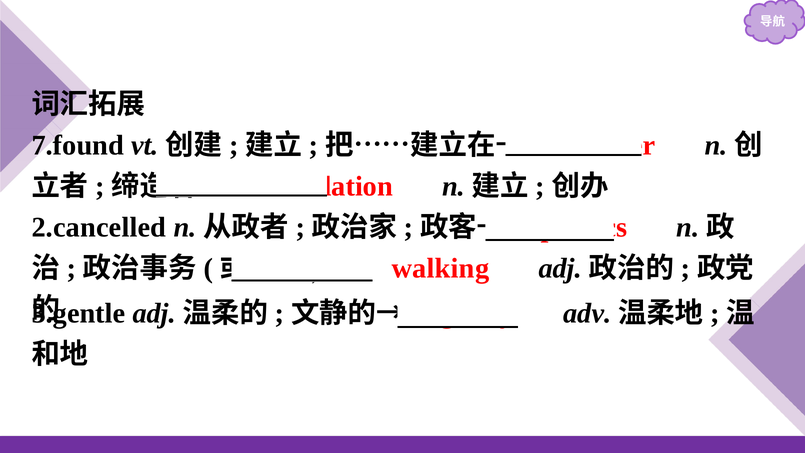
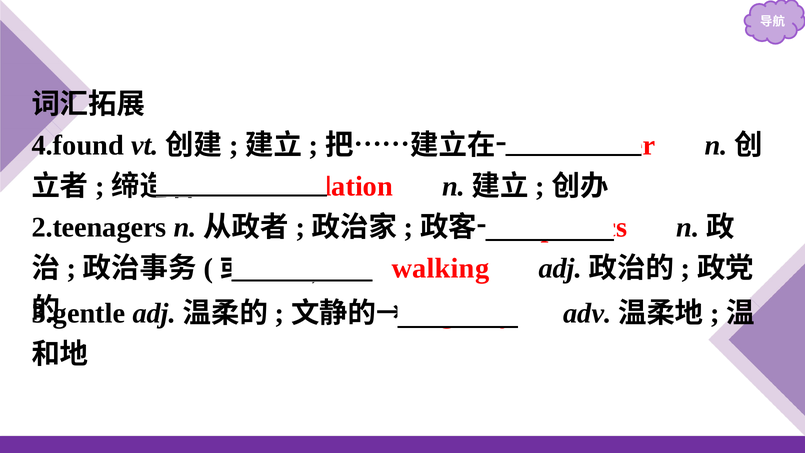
7.found: 7.found -> 4.found (78, 145)
2.cancelled: 2.cancelled -> 2.teenagers (99, 227)
